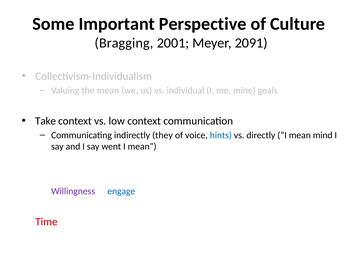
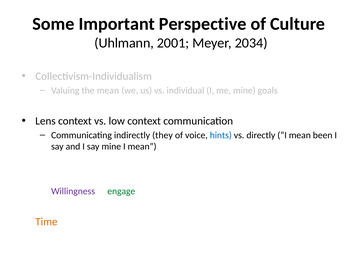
Bragging: Bragging -> Uhlmann (124, 43)
2091: 2091 -> 2034 (251, 43)
Take: Take -> Lens (45, 121)
mind: mind -> been (323, 135)
say went: went -> mine (111, 147)
engage colour: blue -> green (121, 192)
Time colour: red -> orange (46, 222)
